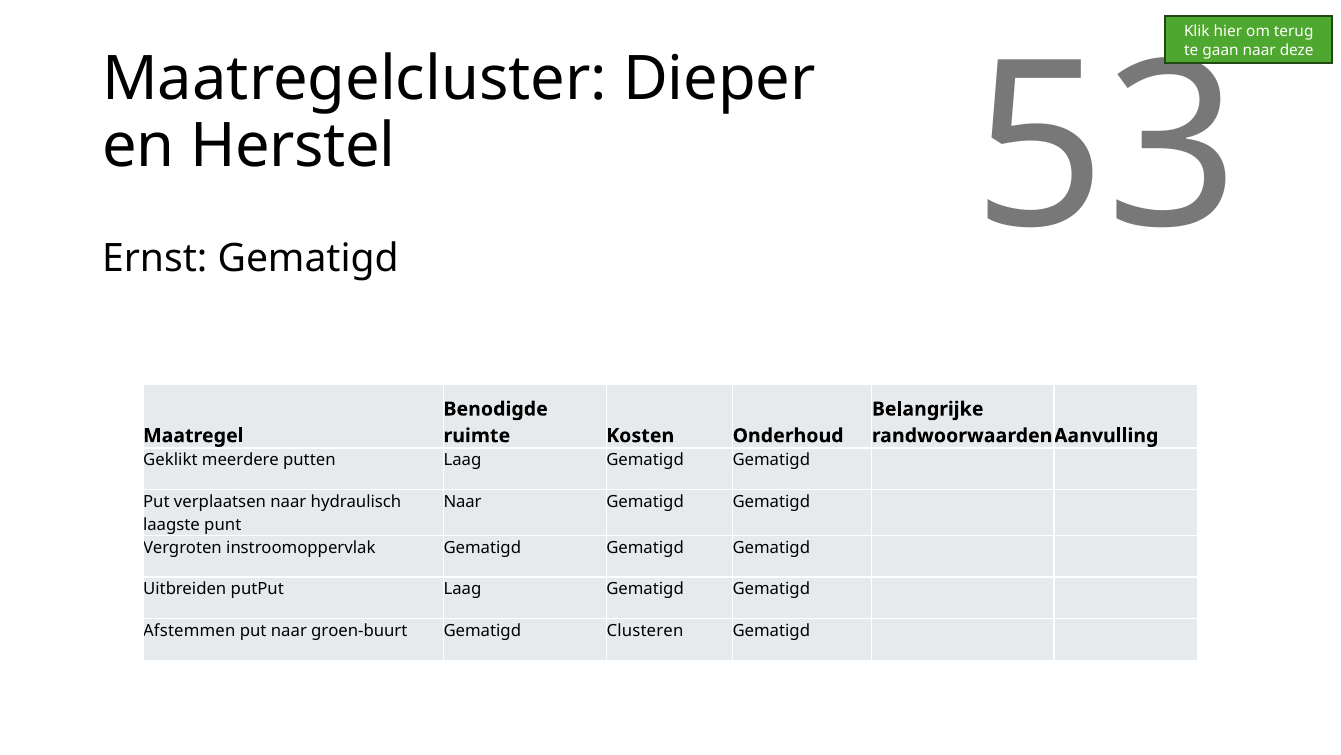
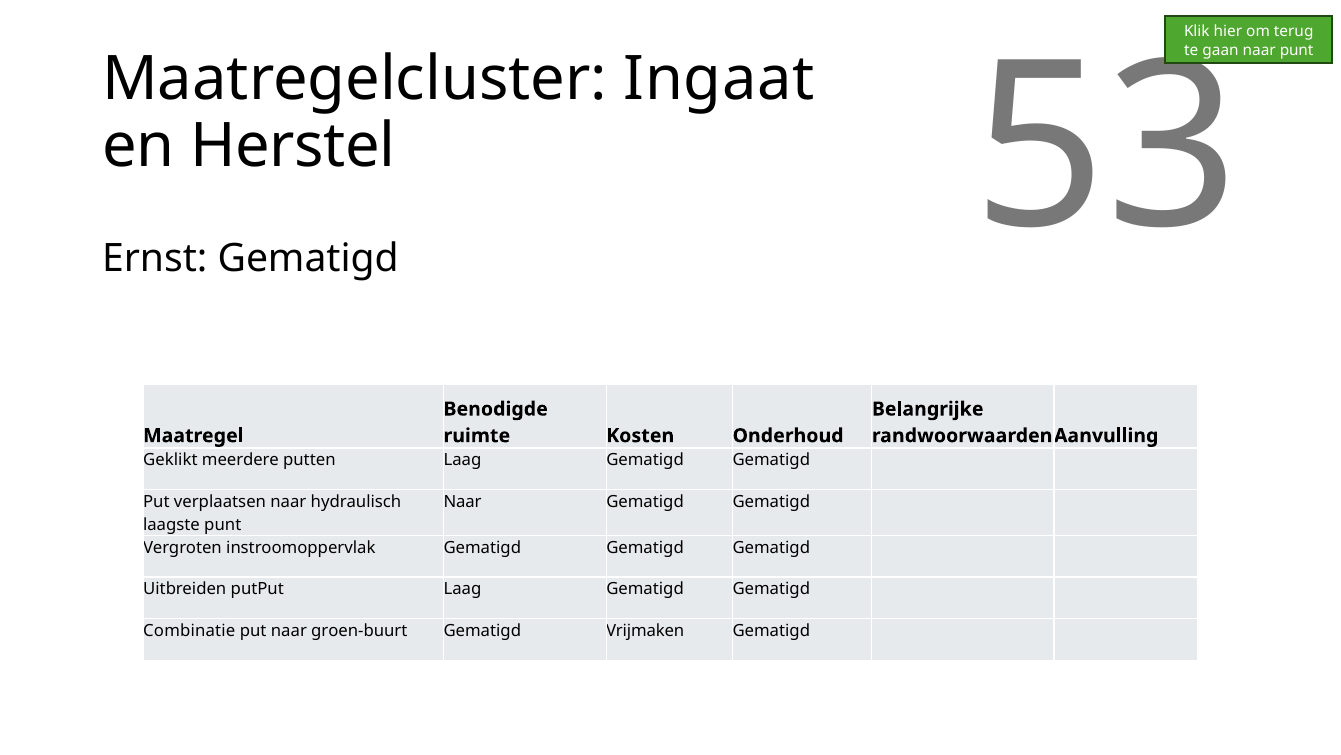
naar deze: deze -> punt (1297, 50)
Dieper: Dieper -> Ingaat (719, 79)
Afstemmen: Afstemmen -> Combinatie (189, 630)
Clusteren: Clusteren -> Vrijmaken (645, 630)
